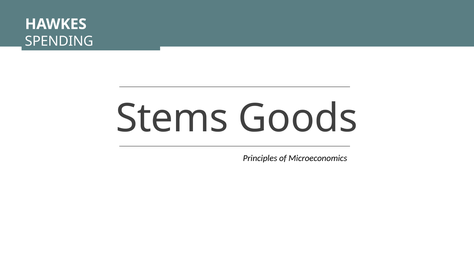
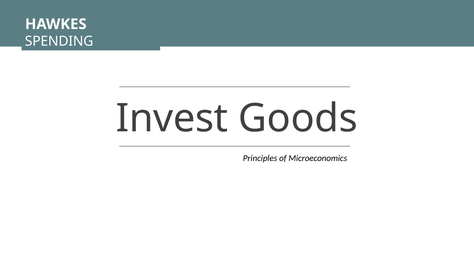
Stems: Stems -> Invest (172, 118)
